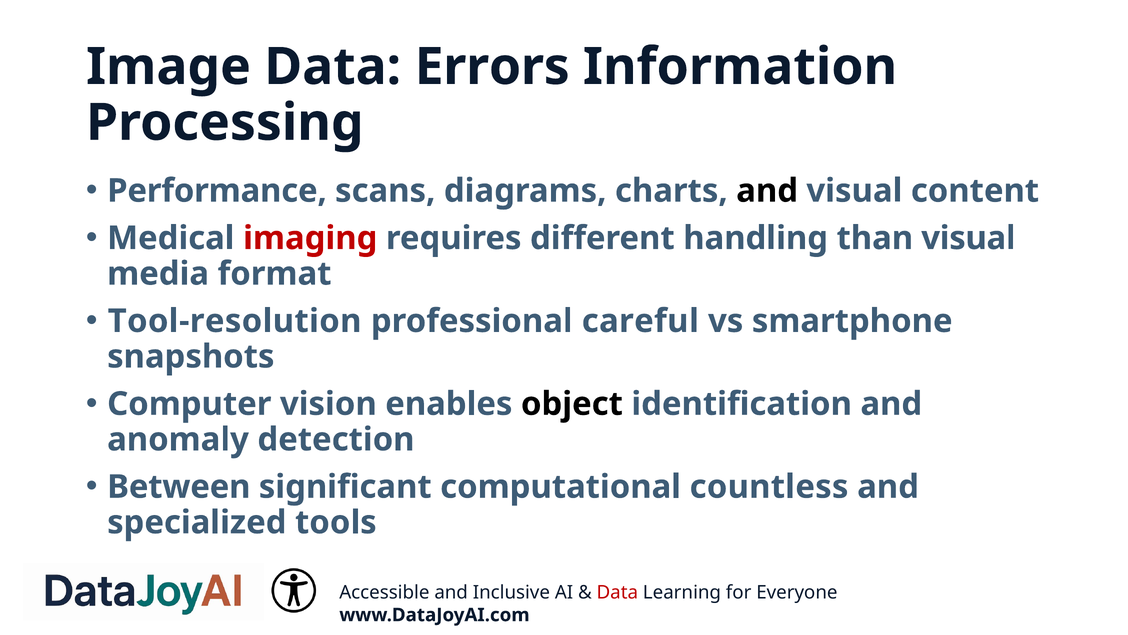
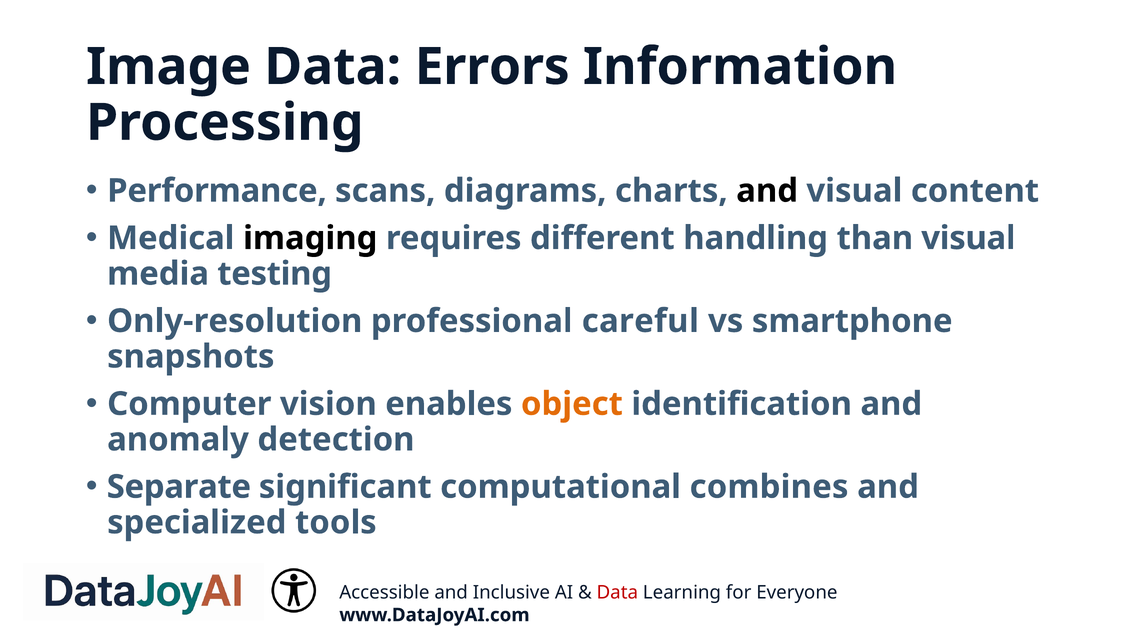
imaging colour: red -> black (310, 238)
format: format -> testing (275, 274)
Tool-resolution: Tool-resolution -> Only-resolution (235, 321)
object colour: black -> orange (572, 404)
Between: Between -> Separate (179, 487)
countless: countless -> combines (769, 487)
